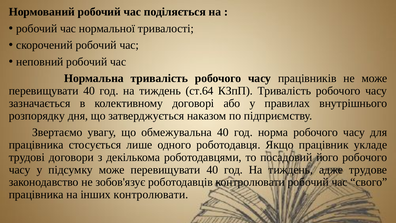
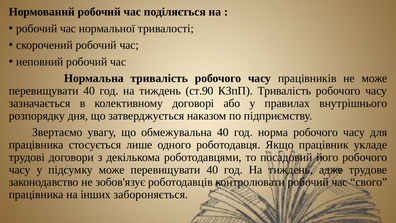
ст.64: ст.64 -> ст.90 (200, 91)
інших контролювати: контролювати -> забороняється (151, 194)
